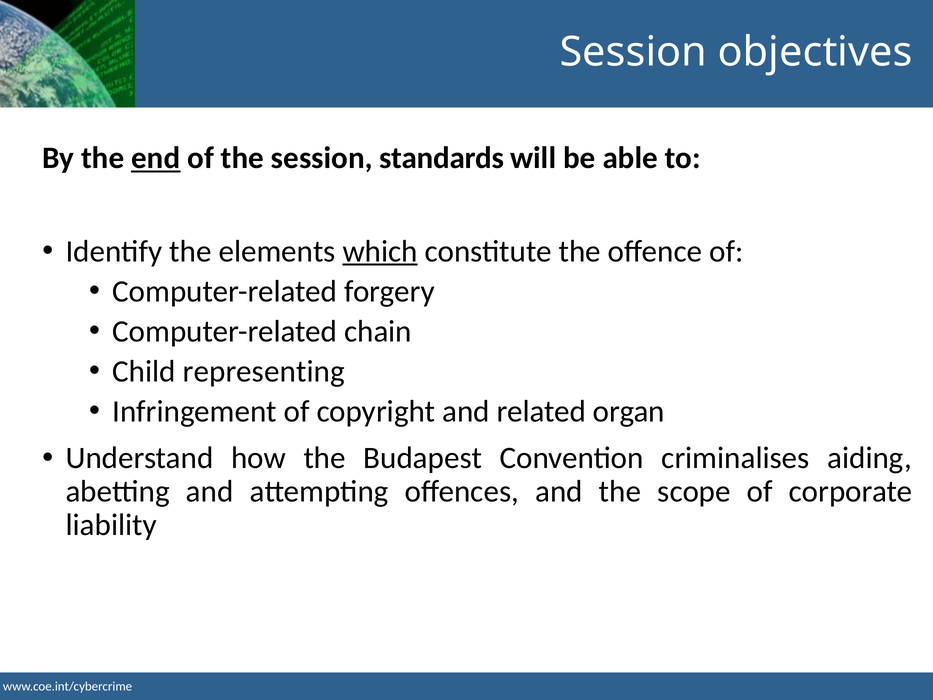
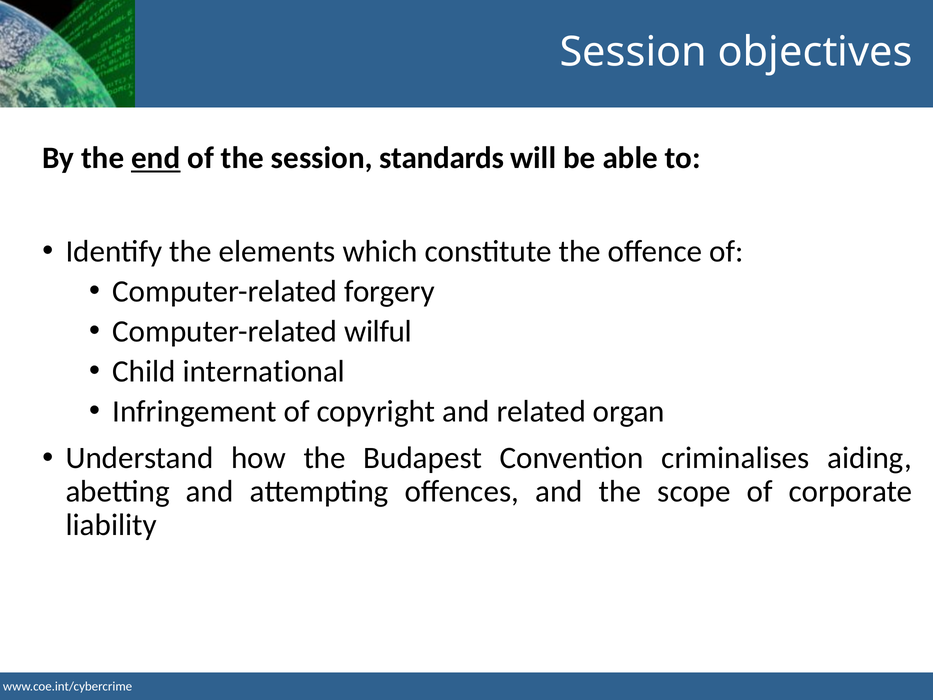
which underline: present -> none (380, 251)
chain: chain -> wilful (378, 331)
representing: representing -> international (264, 371)
